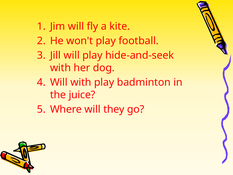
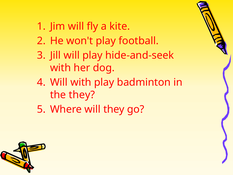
the juice: juice -> they (82, 95)
